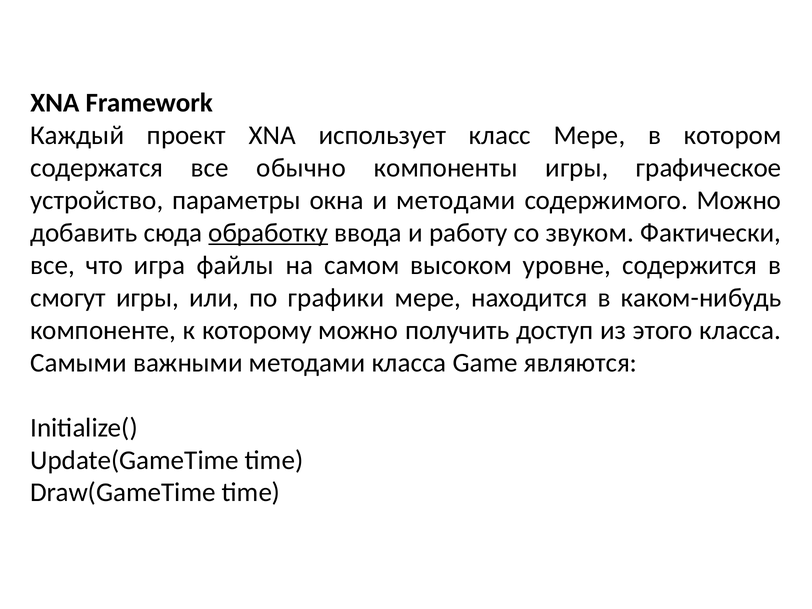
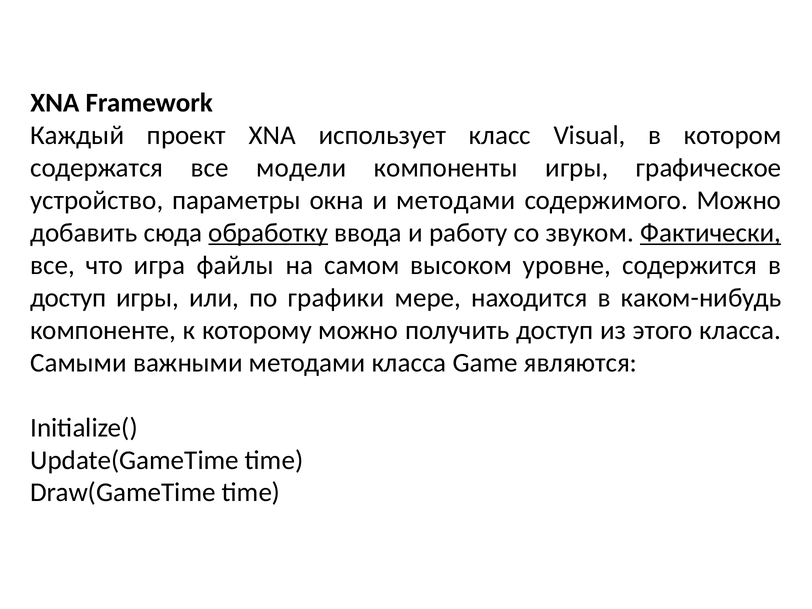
класс Мере: Мере -> Visual (590, 135)
обычно: обычно -> модели (301, 168)
Фактически underline: none -> present (711, 233)
смогут: смогут -> доступ (68, 298)
